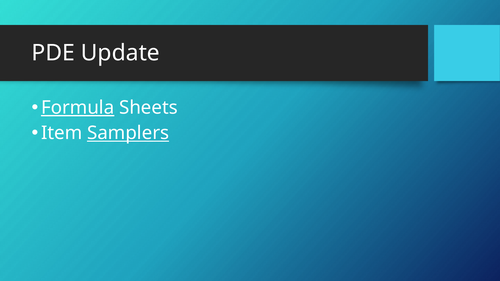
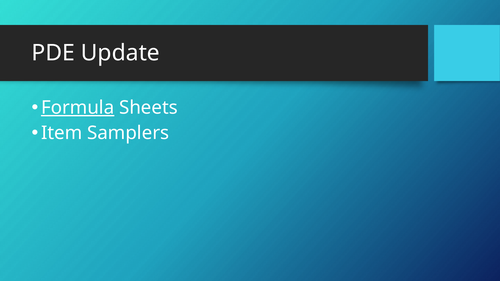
Samplers underline: present -> none (128, 133)
